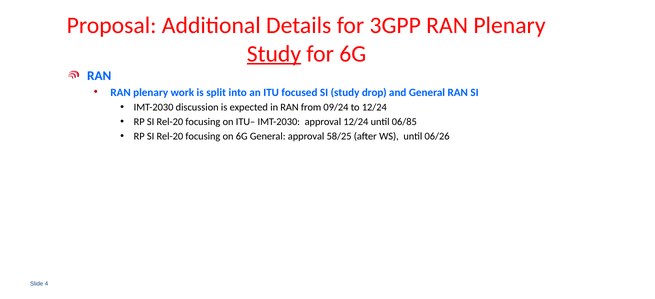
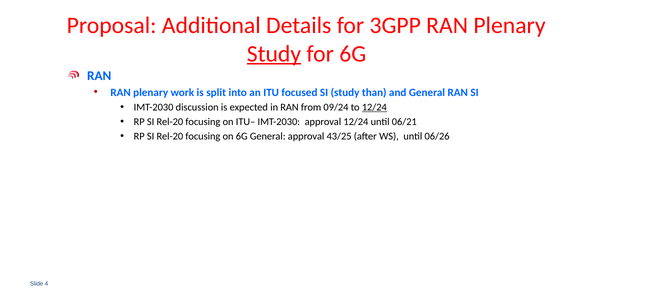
drop: drop -> than (374, 93)
12/24 underline: none -> present (374, 107)
06/85: 06/85 -> 06/21 (404, 122)
58/25: 58/25 -> 43/25 (339, 136)
